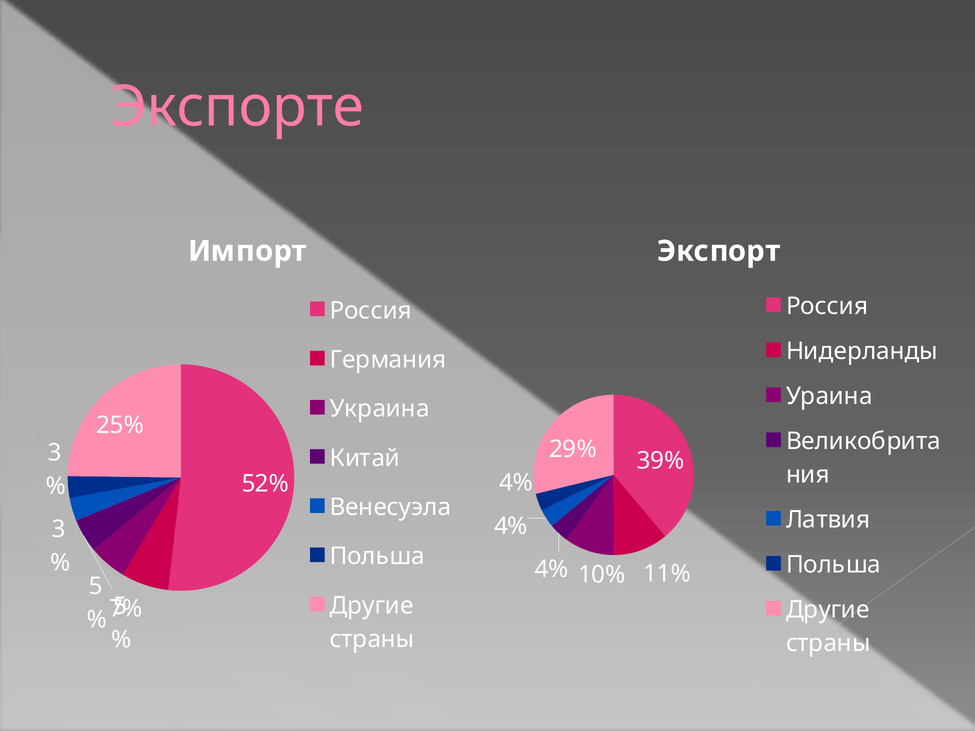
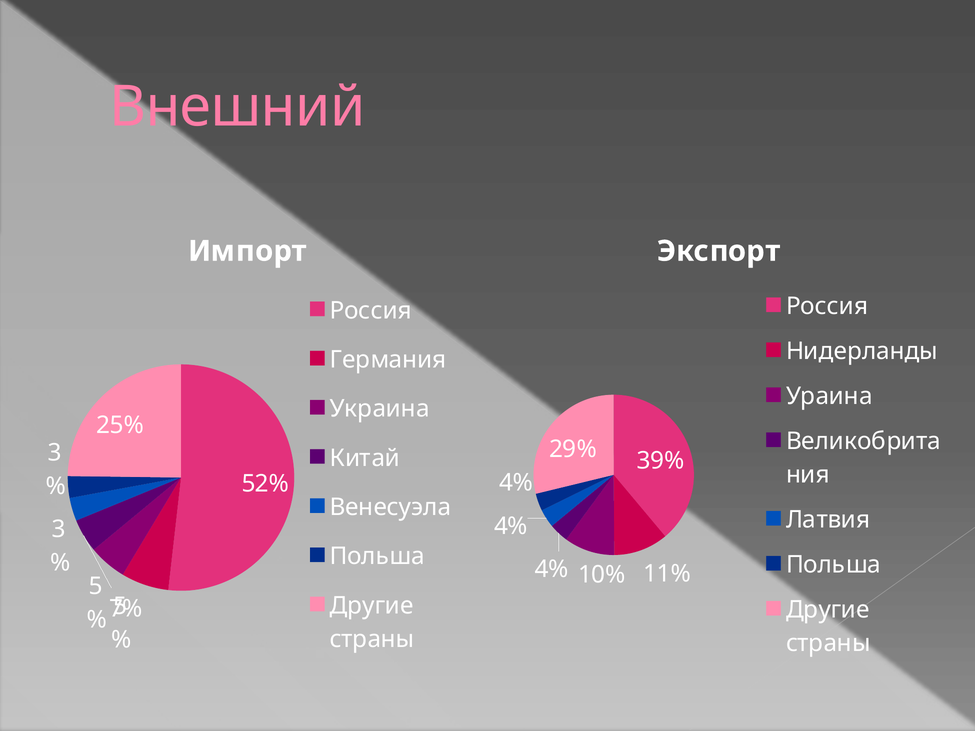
Экспорте: Экспорте -> Внешний (237, 107)
